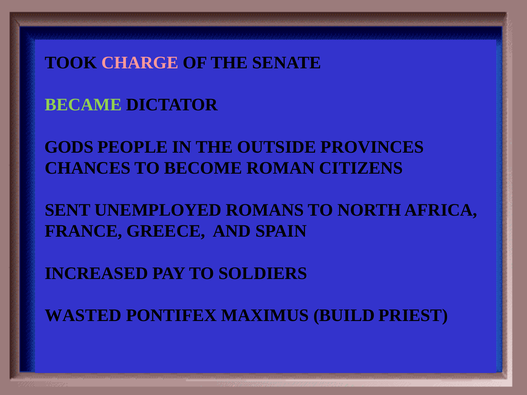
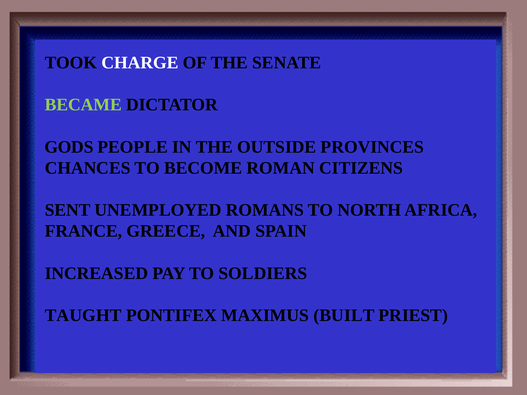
CHARGE colour: pink -> white (140, 63)
WASTED: WASTED -> TAUGHT (83, 316)
BUILD: BUILD -> BUILT (344, 316)
